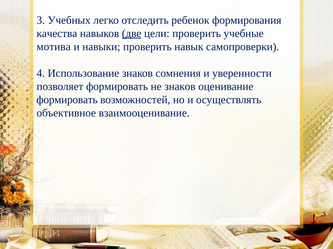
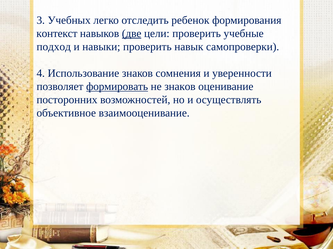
качества: качества -> контекст (57, 33)
мотива: мотива -> подход (54, 47)
формировать underline: none -> present (117, 87)
формировать: формировать -> посторонних (67, 100)
